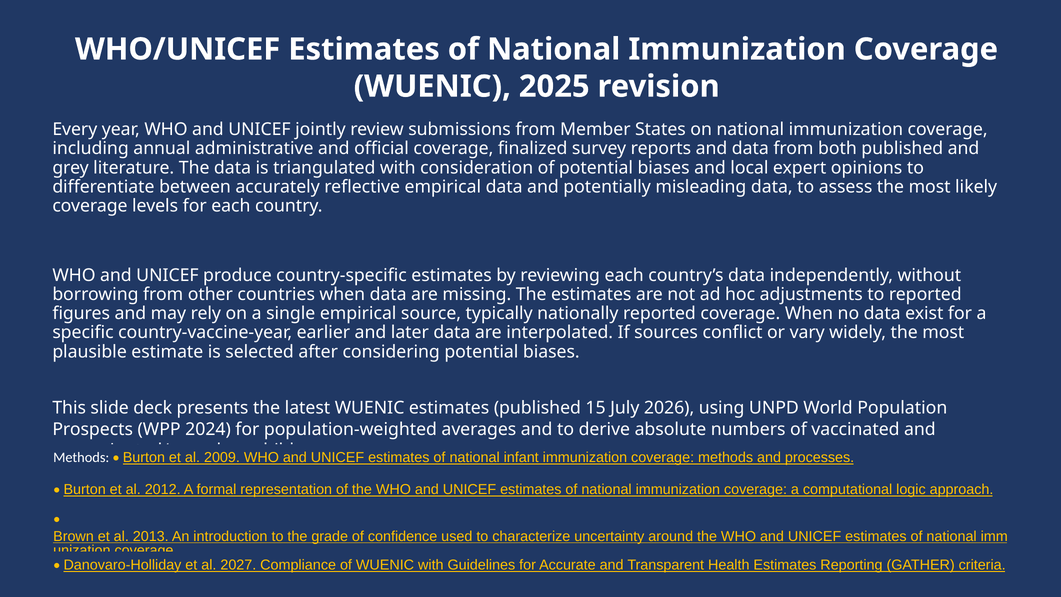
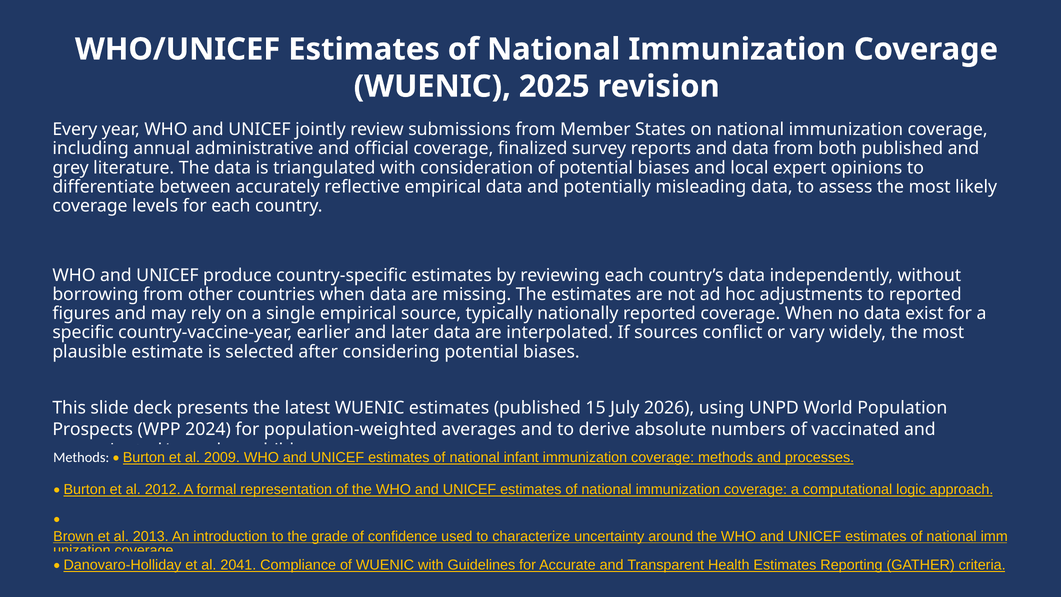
2027: 2027 -> 2041 (238, 565)
